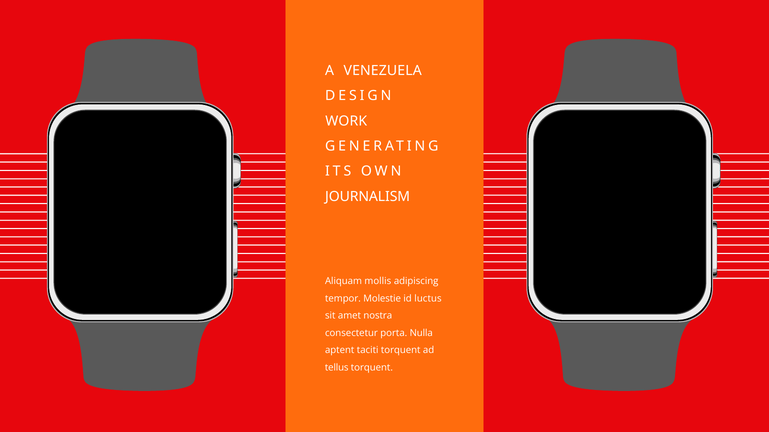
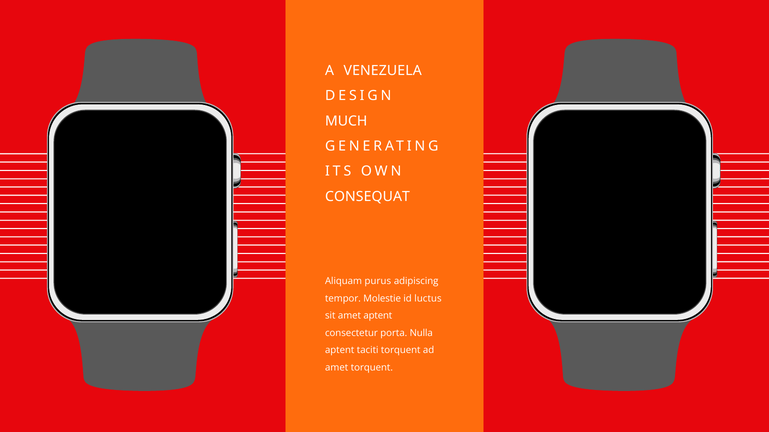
WORK: WORK -> MUCH (346, 121)
JOURNALISM: JOURNALISM -> CONSEQUAT (367, 197)
mollis: mollis -> purus (378, 281)
amet nostra: nostra -> aptent (378, 316)
tellus: tellus -> amet (337, 368)
